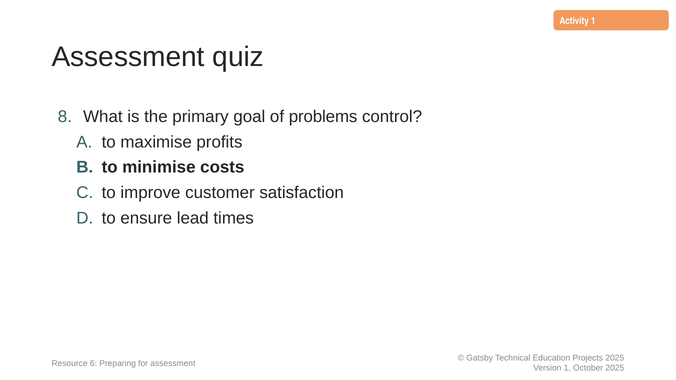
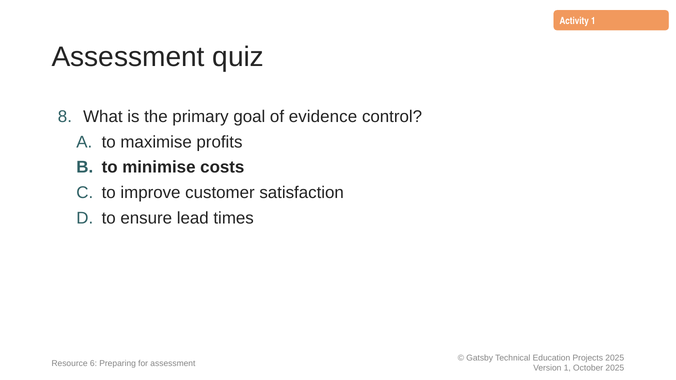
problems: problems -> evidence (323, 117)
